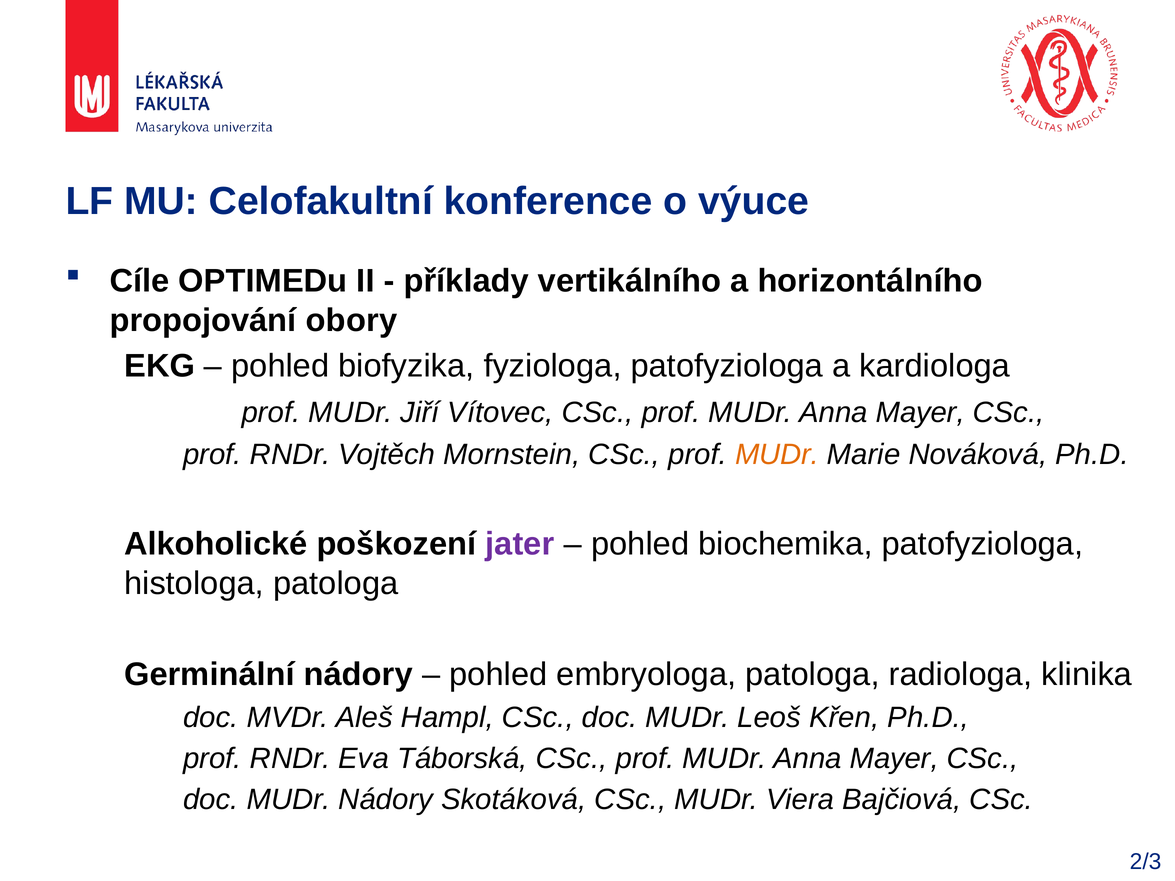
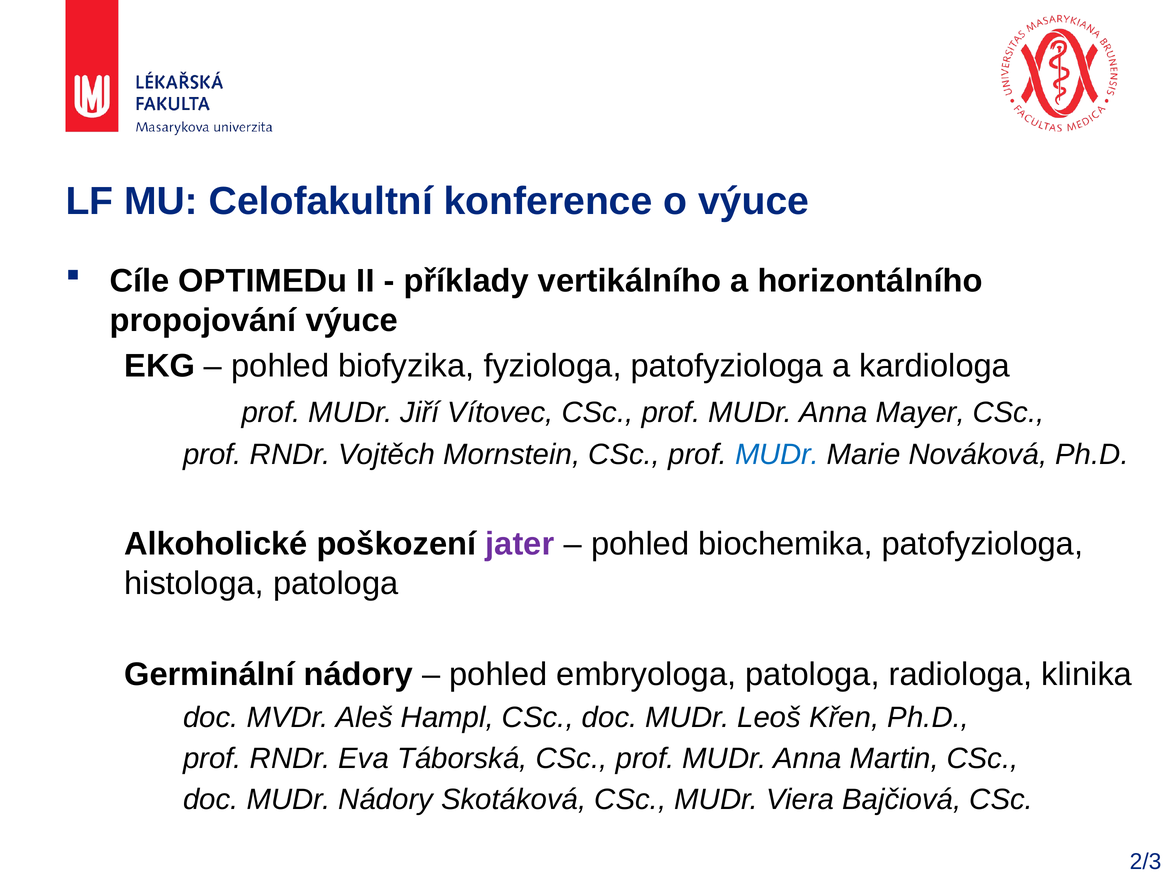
propojování obory: obory -> výuce (352, 320)
MUDr colour: orange -> blue (777, 455)
Mayer: Mayer -> Martin (894, 759)
